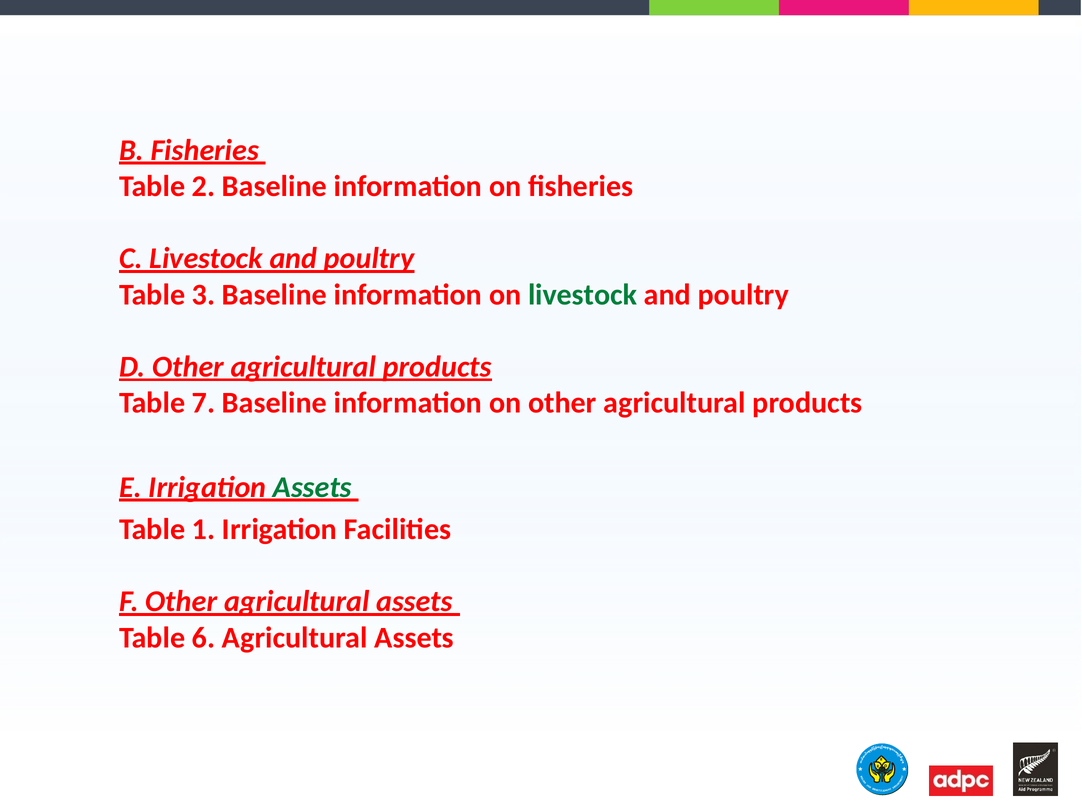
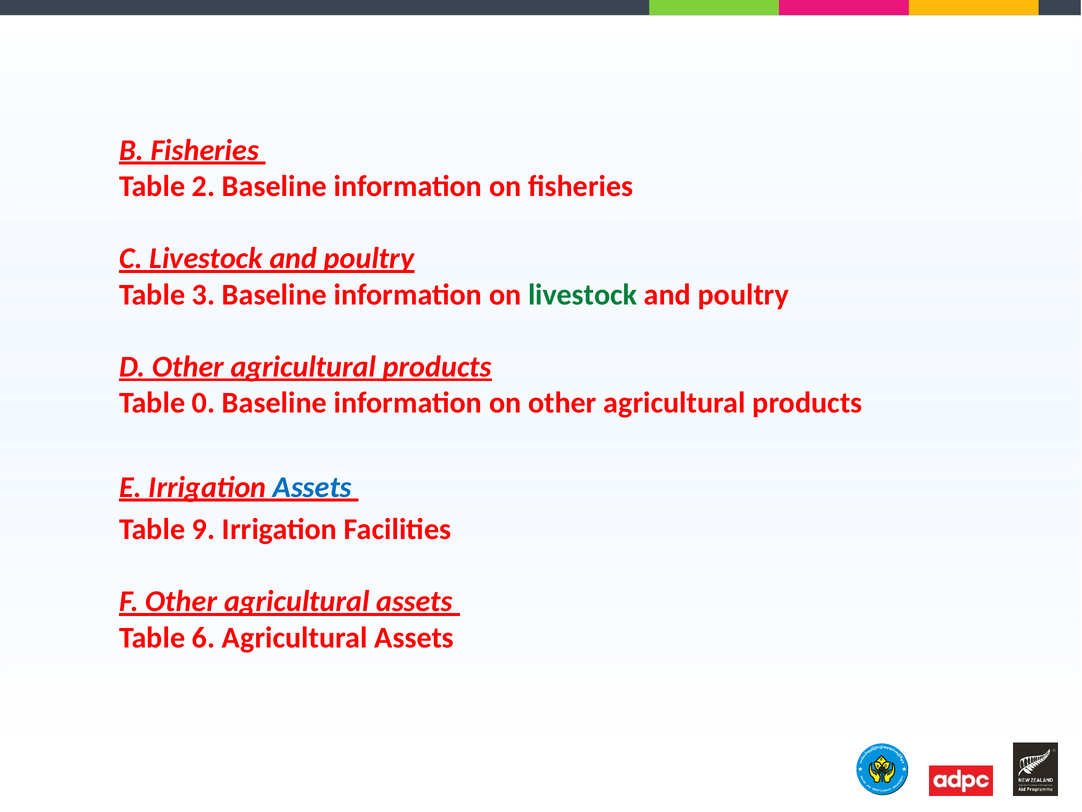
7: 7 -> 0 (204, 403)
Assets colour: green -> blue (312, 487)
1: 1 -> 9 (204, 529)
